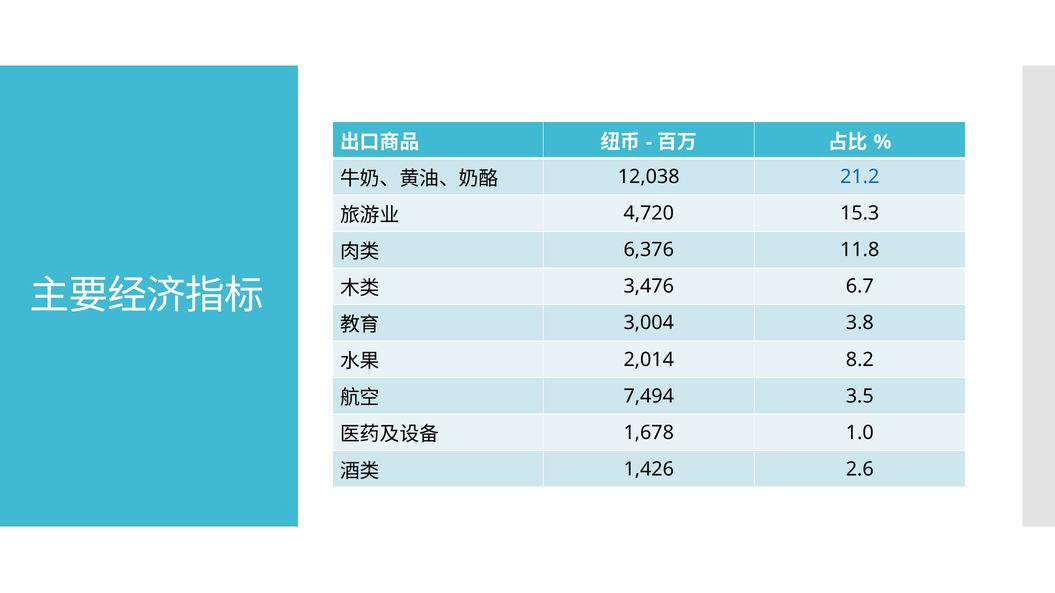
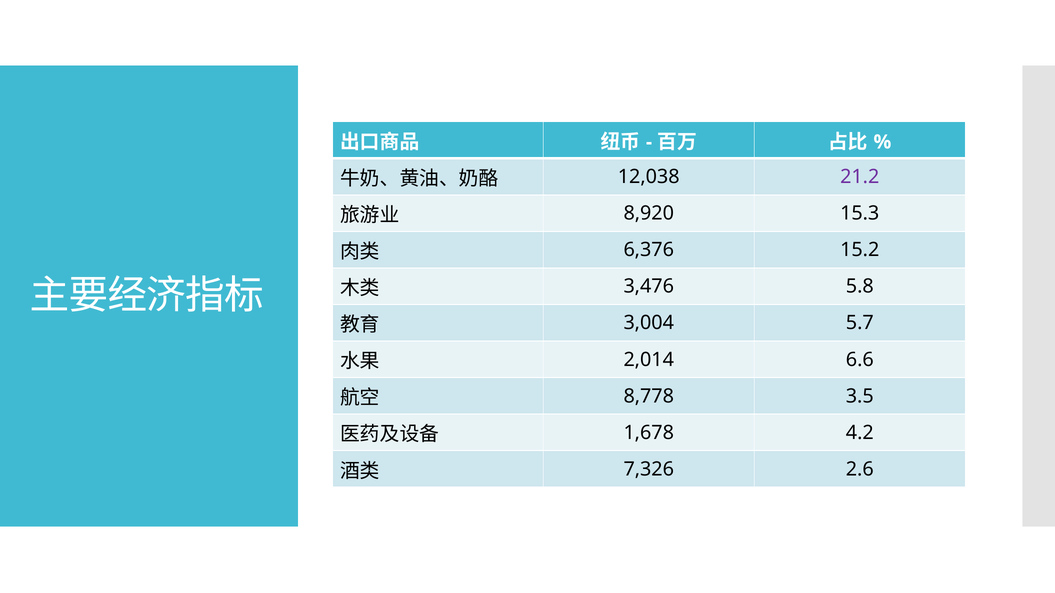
21.2 colour: blue -> purple (860, 177)
4,720: 4,720 -> 8,920 (649, 213)
11.8: 11.8 -> 15.2 (860, 250)
6.7: 6.7 -> 5.8 (860, 287)
3.8: 3.8 -> 5.7 (860, 323)
8.2: 8.2 -> 6.6 (860, 360)
7,494: 7,494 -> 8,778 (649, 396)
1.0: 1.0 -> 4.2 (860, 433)
1,426: 1,426 -> 7,326 (649, 469)
